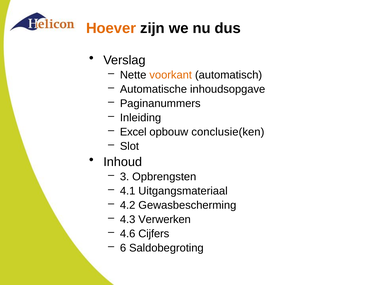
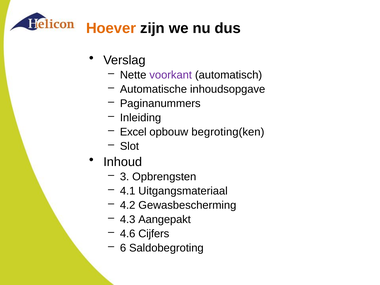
voorkant colour: orange -> purple (171, 75)
conclusie(ken: conclusie(ken -> begroting(ken (228, 132)
Verwerken: Verwerken -> Aangepakt (165, 220)
